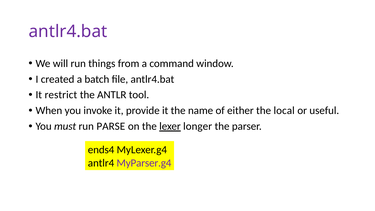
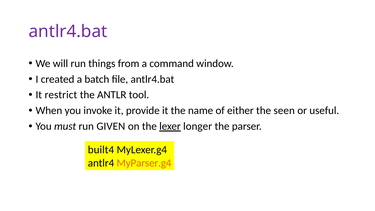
local: local -> seen (284, 111)
PARSE: PARSE -> GIVEN (111, 126)
ends4: ends4 -> built4 (101, 150)
MyParser.g4 colour: purple -> orange (144, 163)
